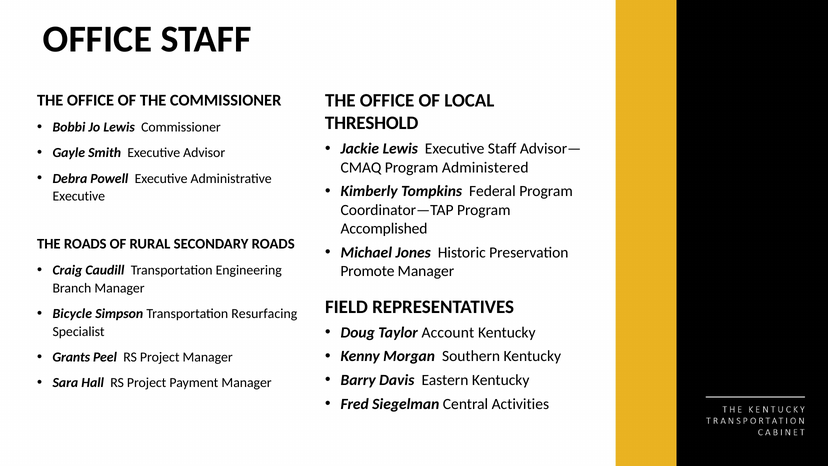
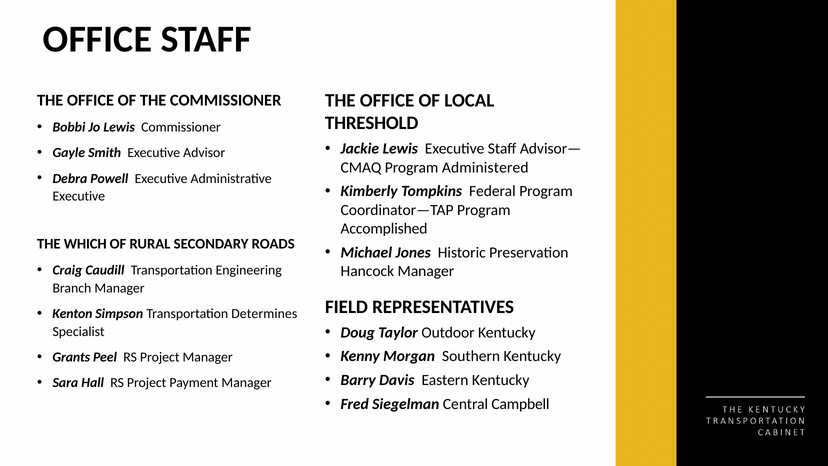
THE ROADS: ROADS -> WHICH (85, 244)
Promote: Promote -> Hancock (367, 271)
Bicycle: Bicycle -> Kenton (72, 314)
Resurfacing: Resurfacing -> Determines (264, 314)
Account: Account -> Outdoor (448, 332)
Activities: Activities -> Campbell (520, 404)
